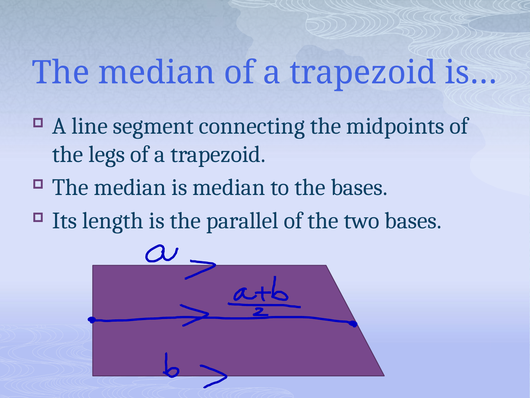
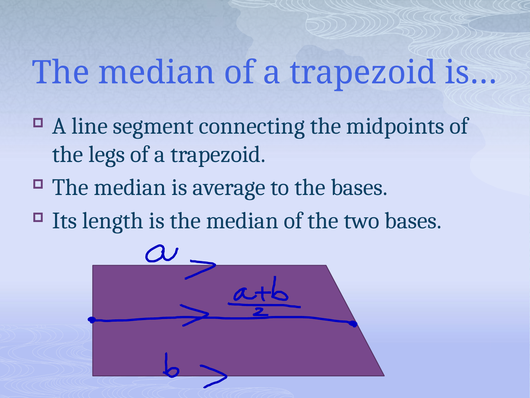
is median: median -> average (229, 187)
is the parallel: parallel -> median (242, 220)
